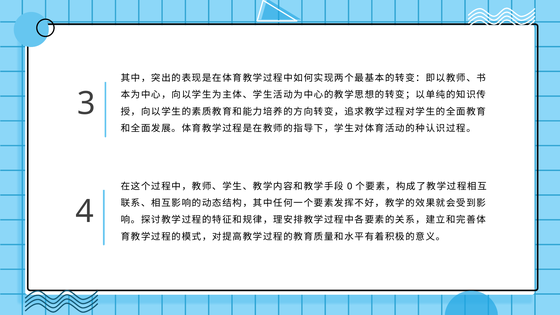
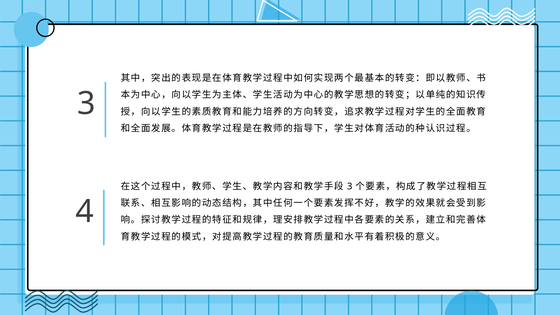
0: 0 -> 3 (350, 186)
